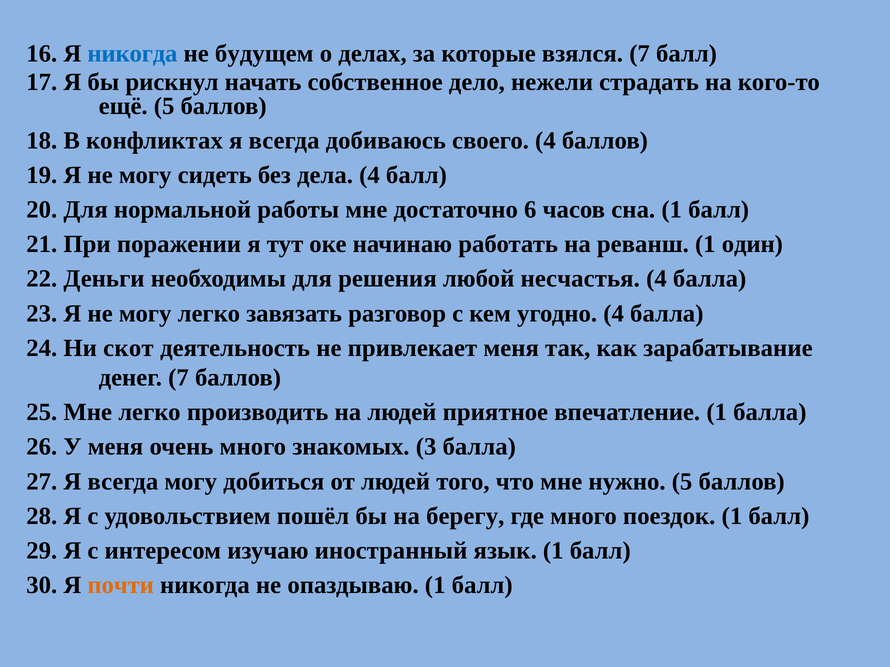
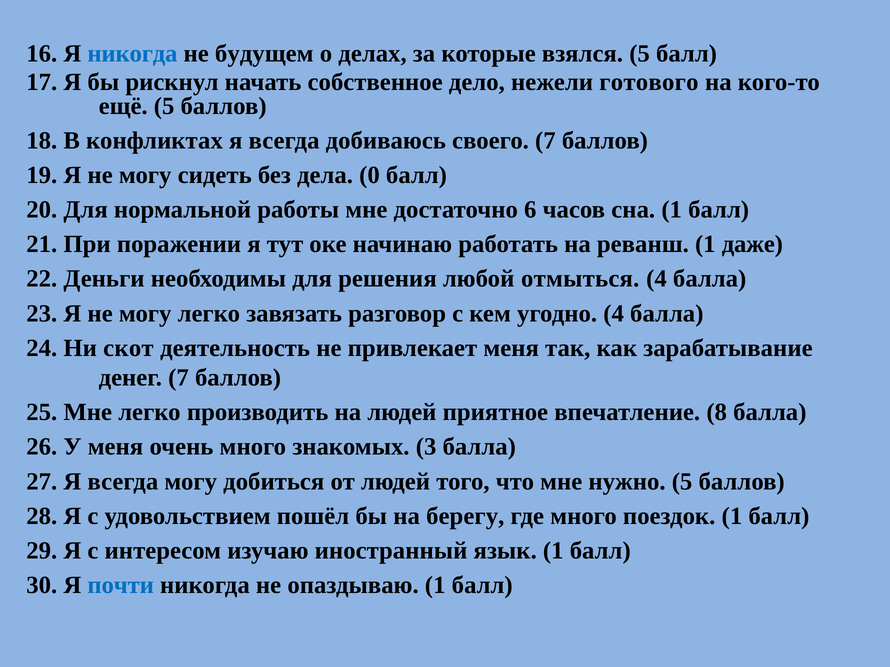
взялся 7: 7 -> 5 (640, 53)
страдать: страдать -> готового (649, 82)
своего 4: 4 -> 7 (545, 141)
дела 4: 4 -> 0 (369, 175)
один: один -> даже (752, 244)
несчастья: несчастья -> отмыться (580, 279)
впечатление 1: 1 -> 8 (717, 413)
почти colour: orange -> blue (121, 586)
